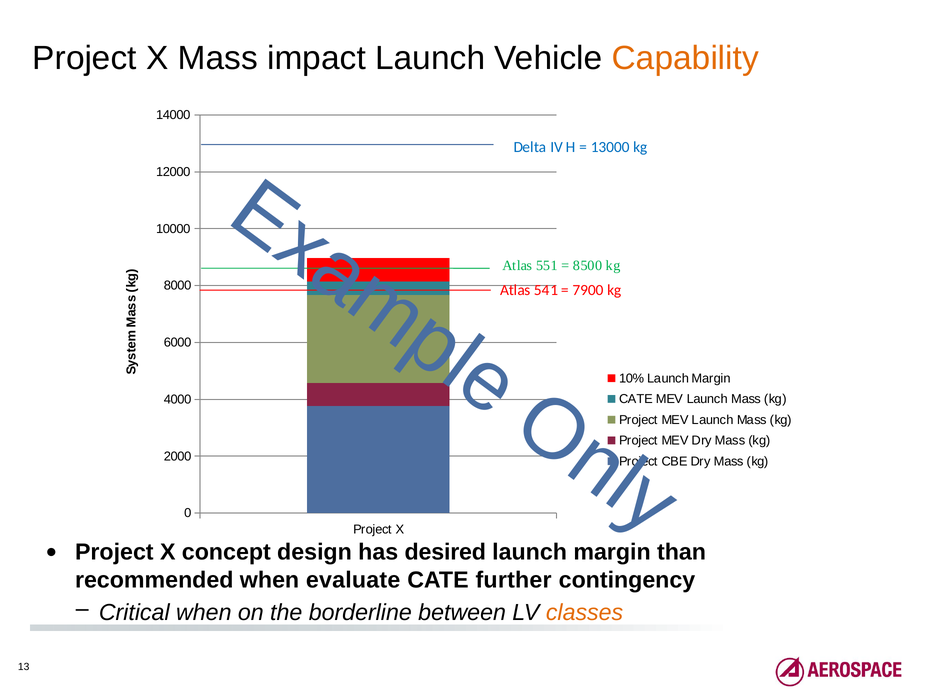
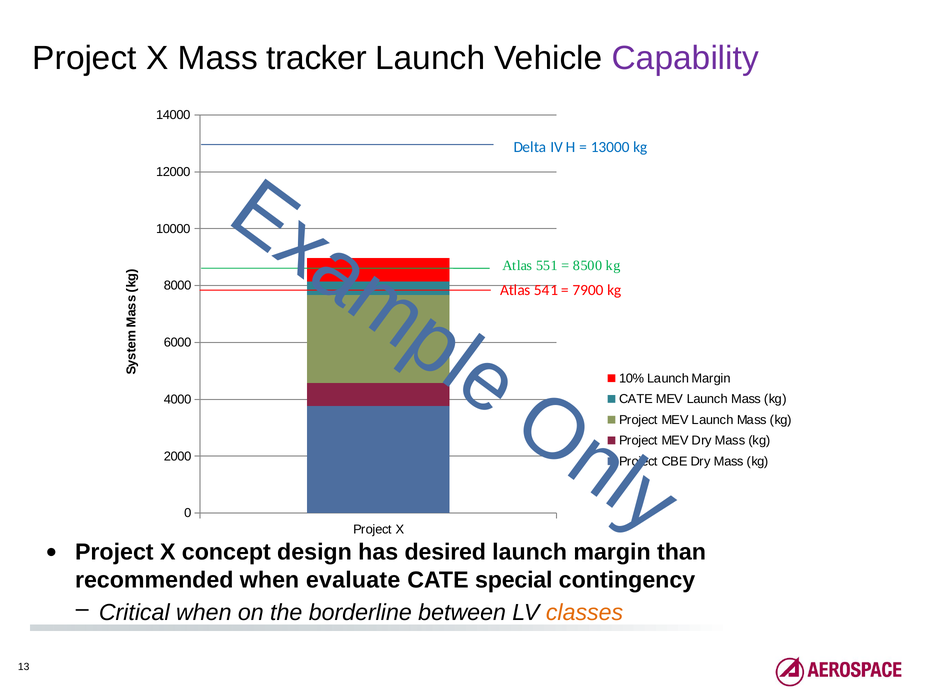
impact: impact -> tracker (317, 58)
Capability colour: orange -> purple (685, 58)
further: further -> special (514, 580)
